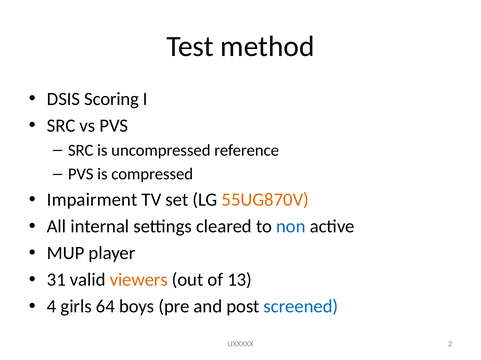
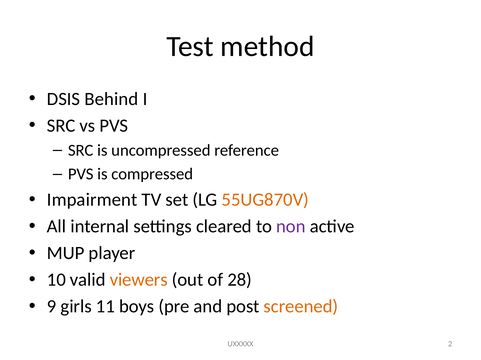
Scoring: Scoring -> Behind (111, 99)
non colour: blue -> purple (291, 227)
31: 31 -> 10 (56, 280)
13: 13 -> 28 (240, 280)
4: 4 -> 9 (52, 307)
64: 64 -> 11 (105, 307)
screened colour: blue -> orange (301, 307)
